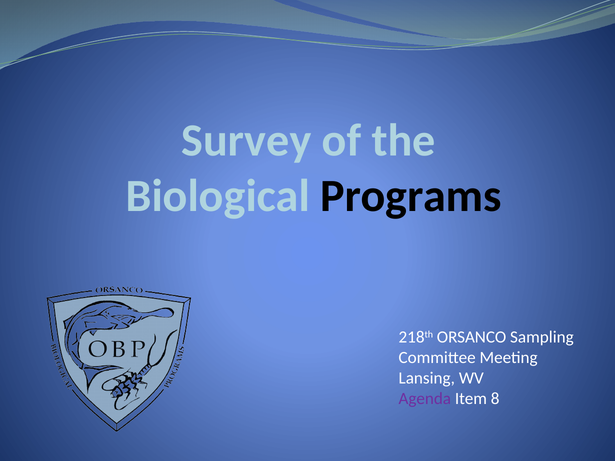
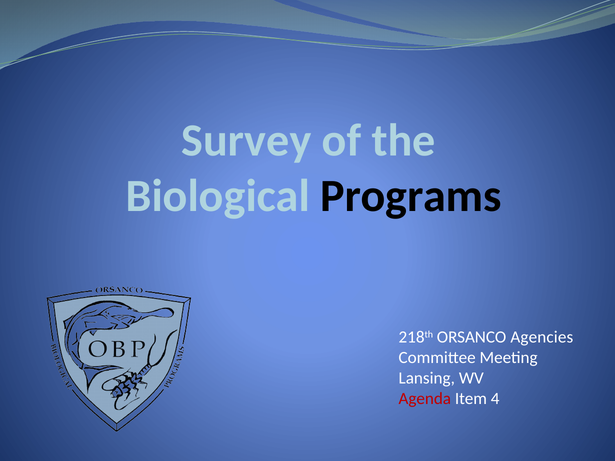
Sampling: Sampling -> Agencies (542, 337)
Agenda colour: purple -> red (425, 399)
8: 8 -> 4 (495, 399)
